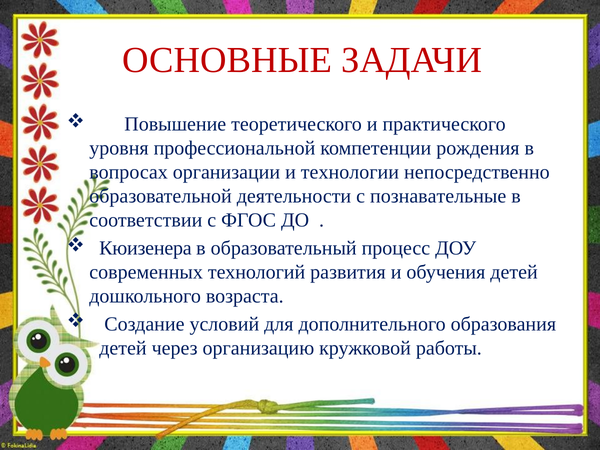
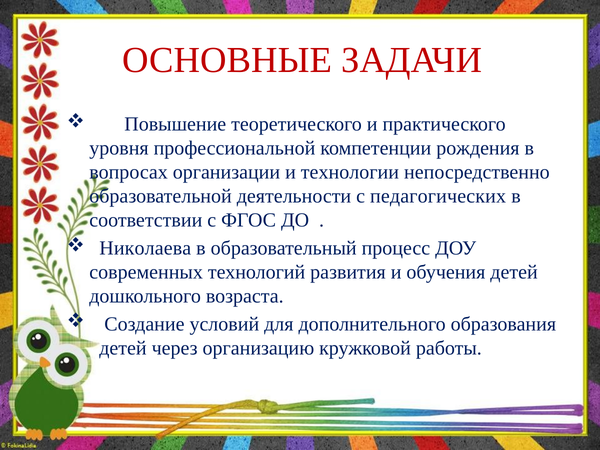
познавательные: познавательные -> педагогических (438, 196)
Кюизенера: Кюизенера -> Николаева (145, 248)
